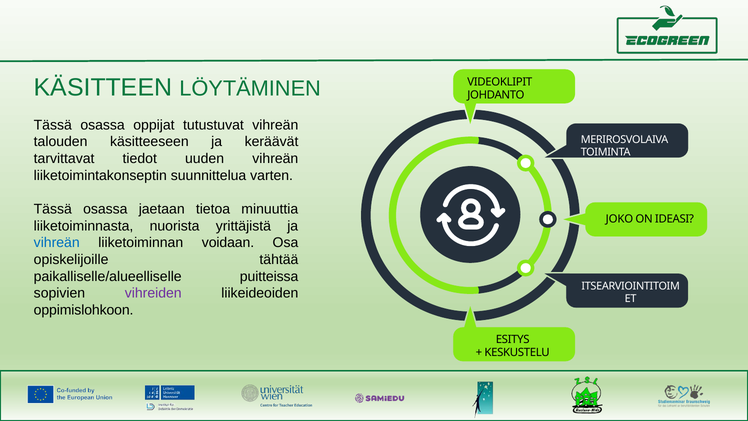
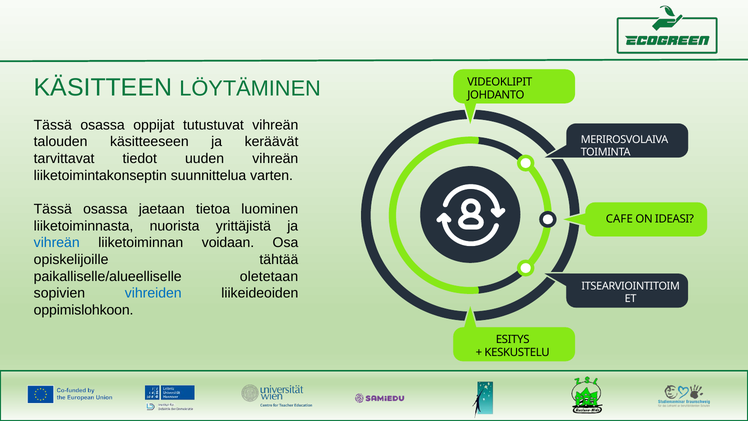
minuuttia: minuuttia -> luominen (270, 209)
JOKO: JOKO -> CAFE (619, 219)
puitteissa: puitteissa -> oletetaan (269, 276)
vihreiden colour: purple -> blue (153, 293)
